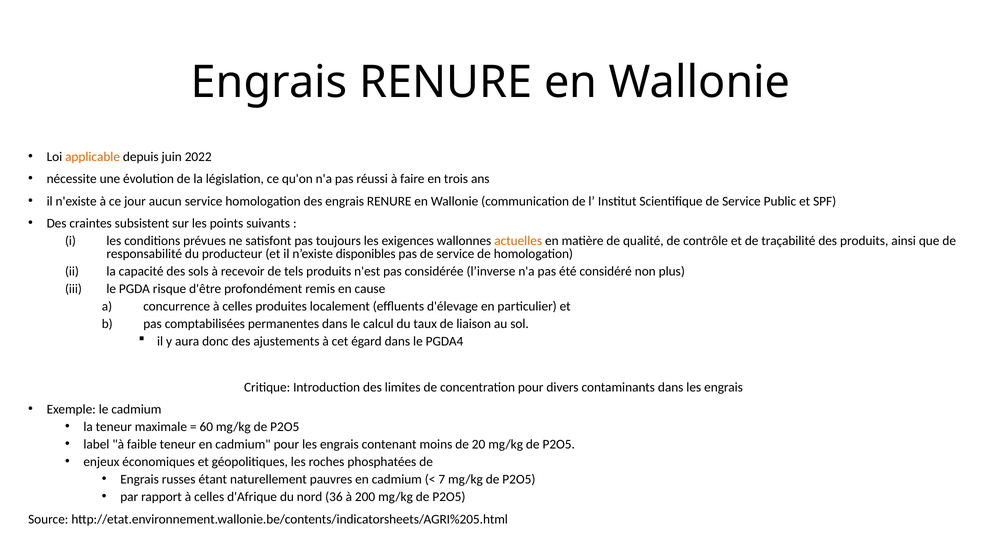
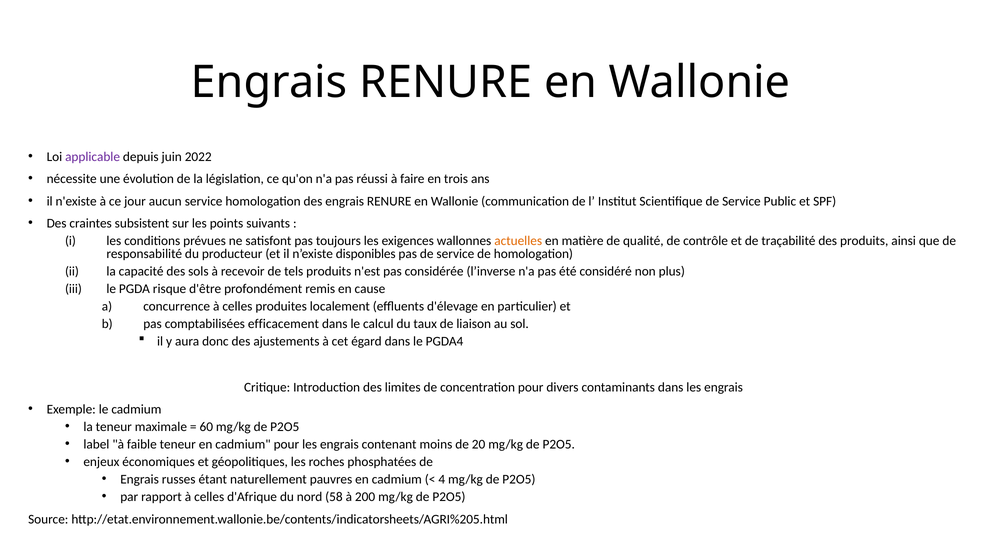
applicable colour: orange -> purple (93, 157)
permanentes: permanentes -> efficacement (283, 324)
7: 7 -> 4 (442, 479)
36: 36 -> 58 (334, 496)
